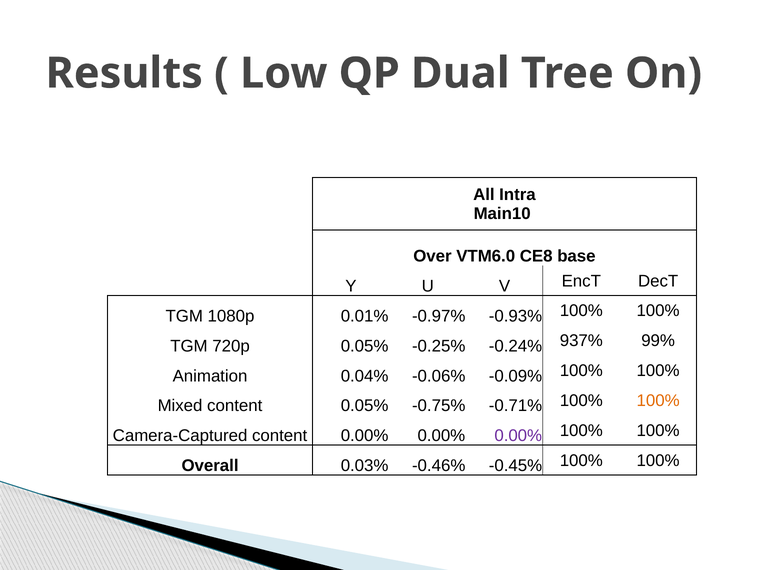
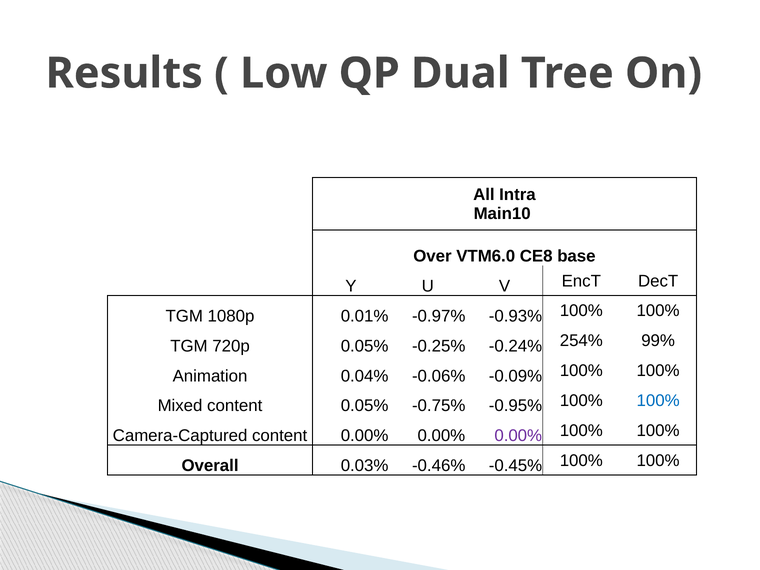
937%: 937% -> 254% (581, 341)
-0.71%: -0.71% -> -0.95% (516, 406)
100% colour: orange -> blue (658, 401)
